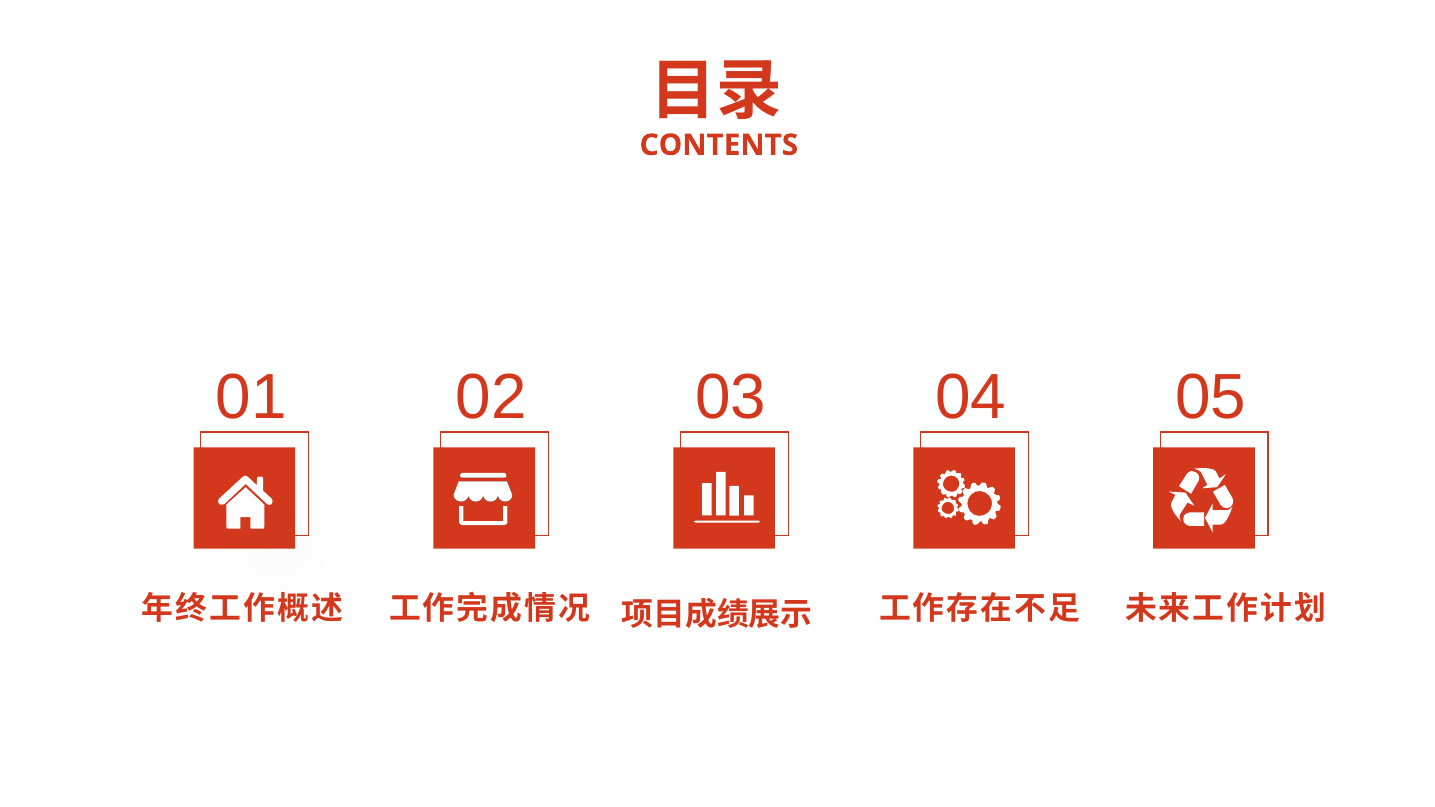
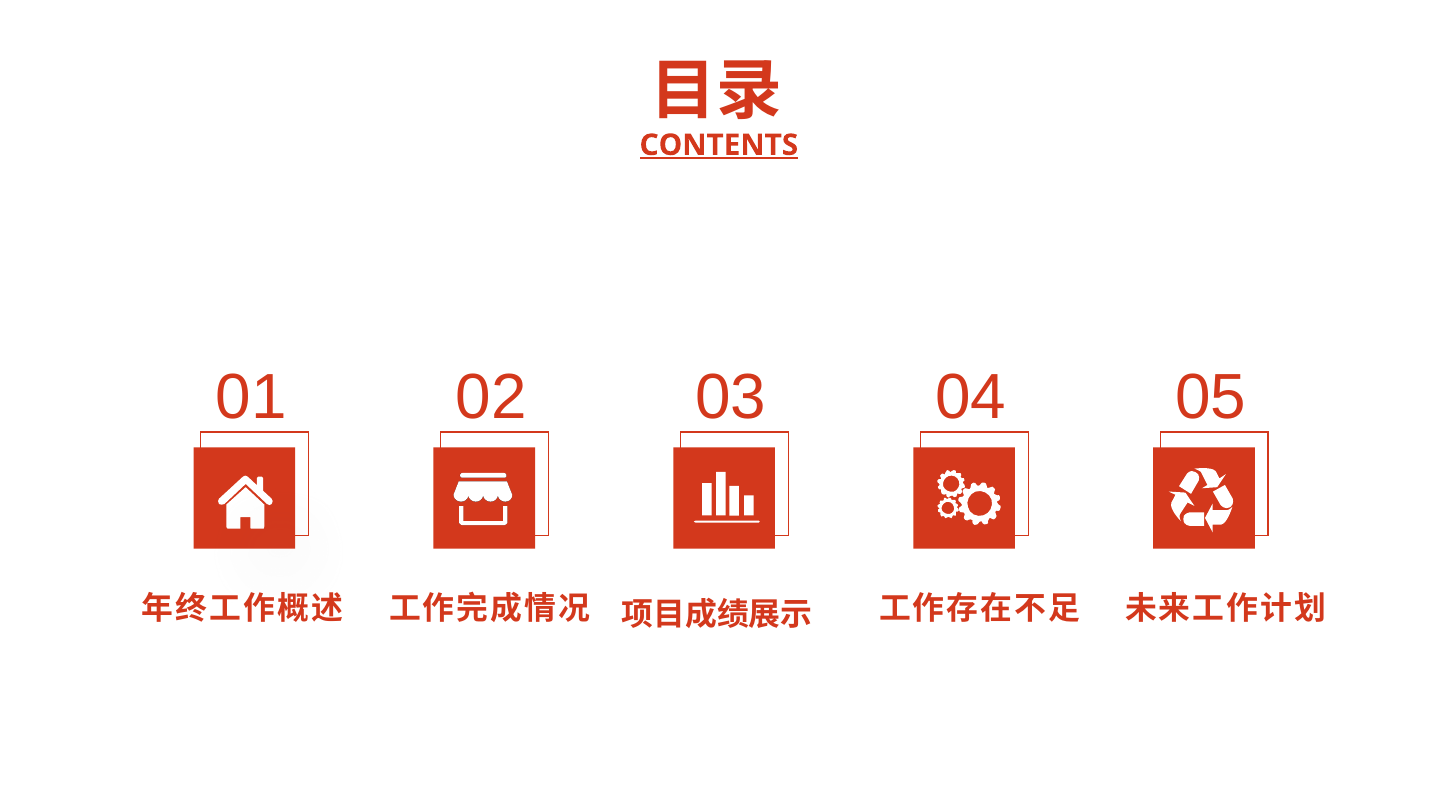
CONTENTS underline: none -> present (719, 145)
